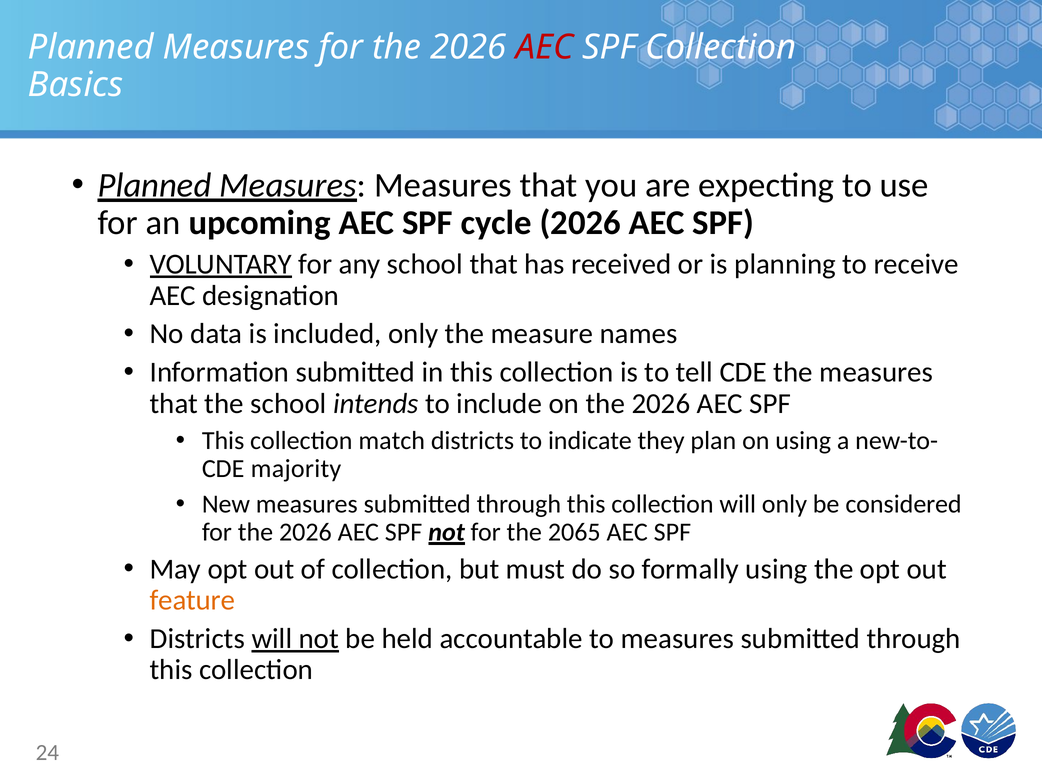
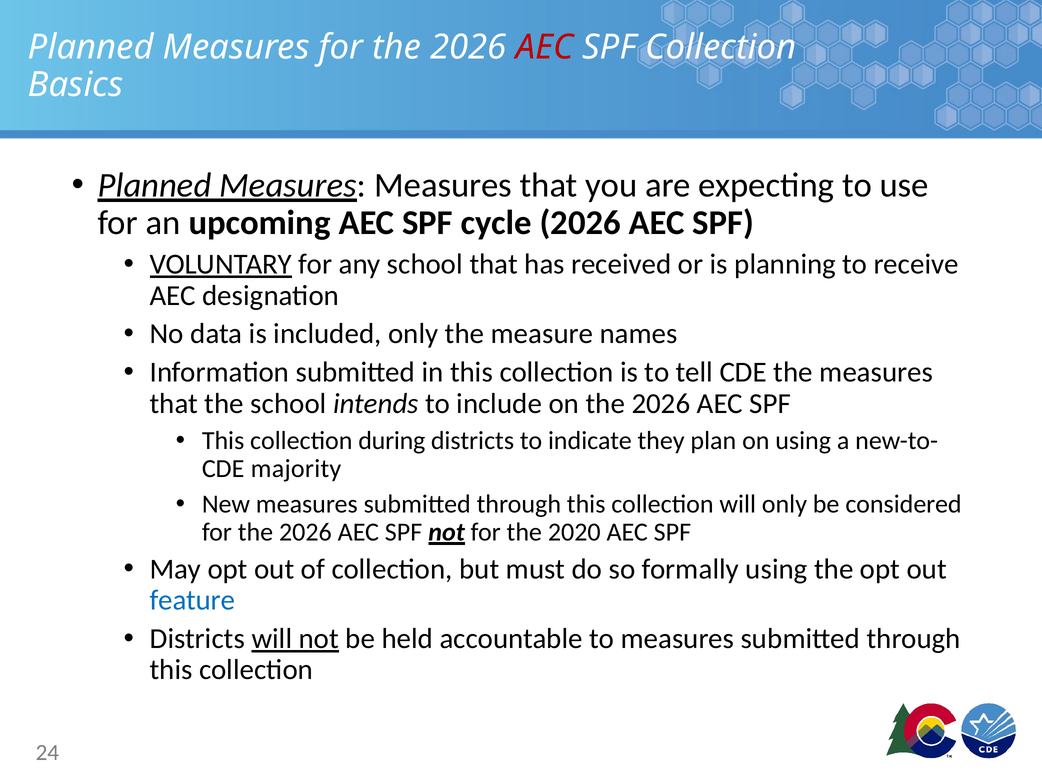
match: match -> during (392, 441)
2065: 2065 -> 2020 (574, 532)
feature colour: orange -> blue (192, 601)
